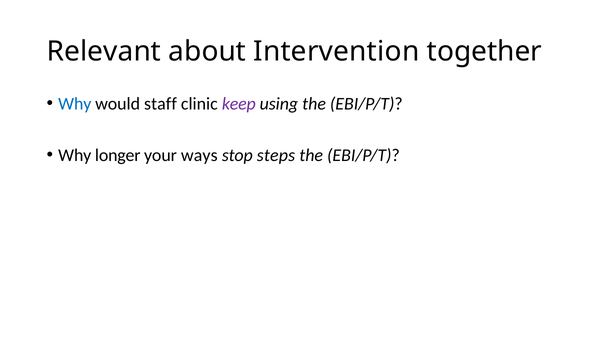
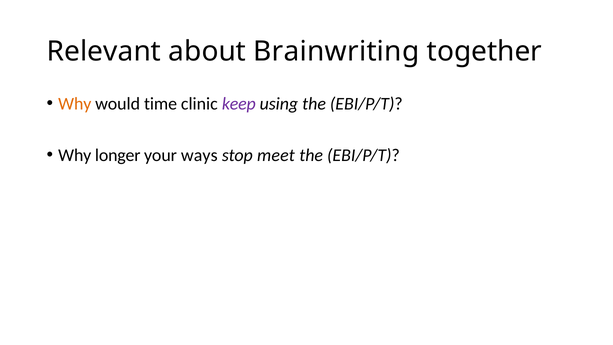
Intervention: Intervention -> Brainwriting (336, 51)
Why colour: blue -> orange (75, 104)
staff: staff -> time (161, 104)
steps: steps -> meet (276, 155)
